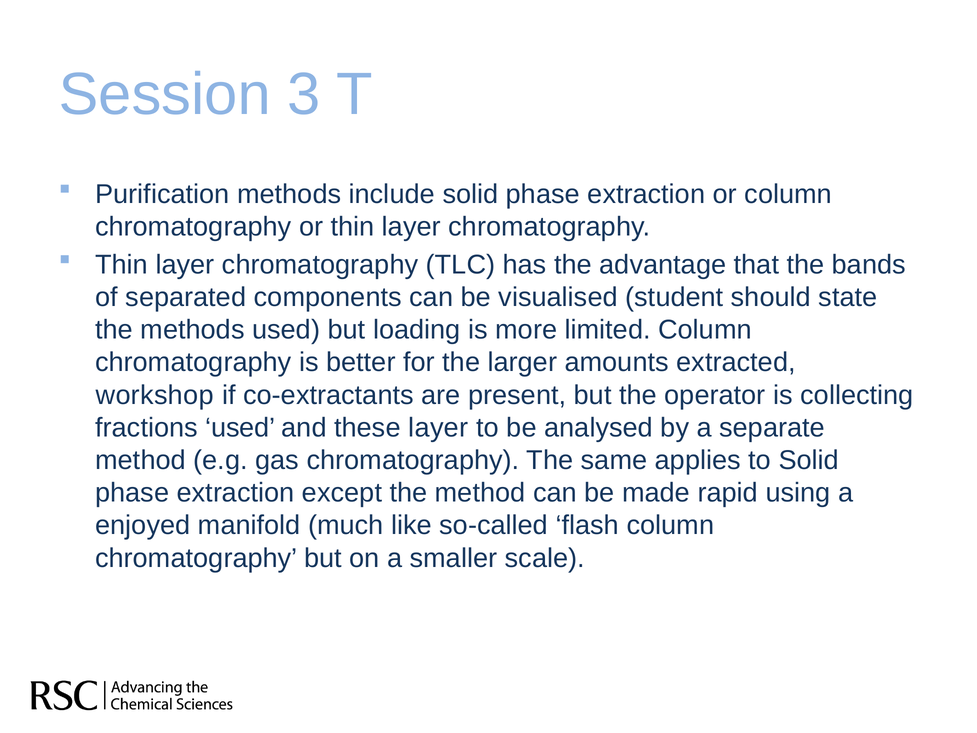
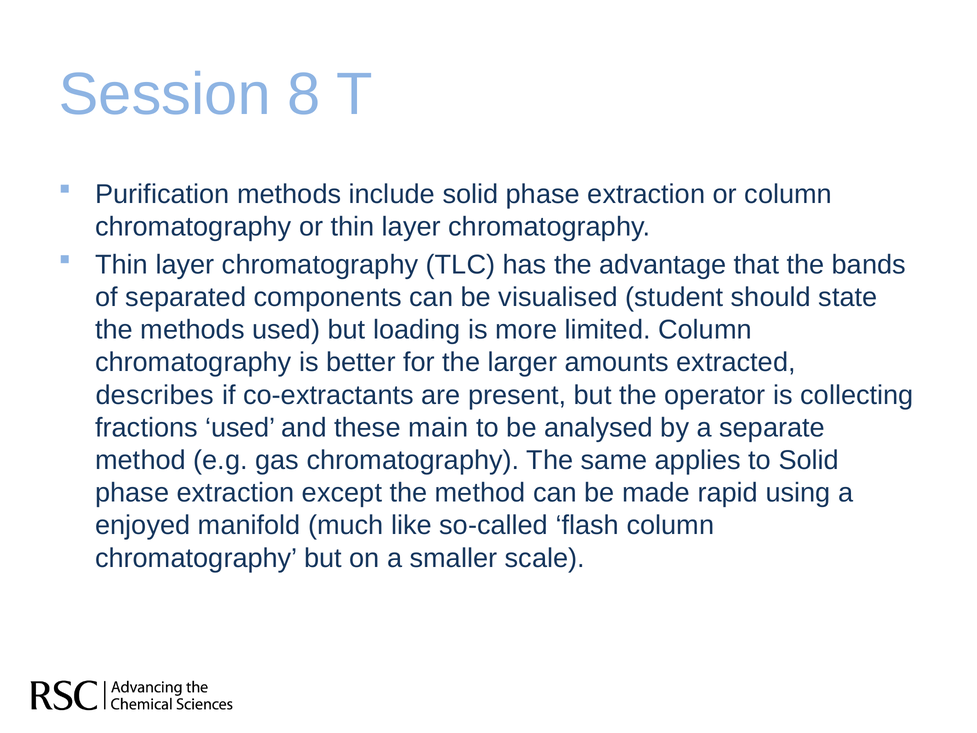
3: 3 -> 8 (304, 95)
workshop: workshop -> describes (155, 395)
these layer: layer -> main (438, 428)
